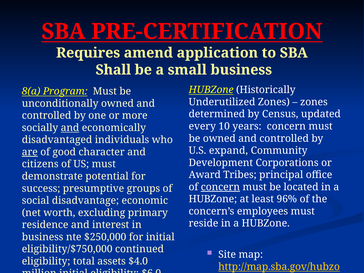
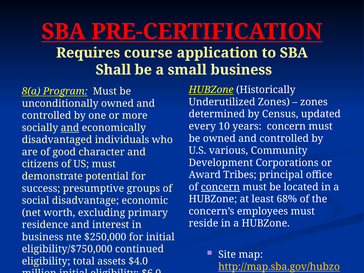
amend: amend -> course (148, 53)
expand: expand -> various (229, 151)
are underline: present -> none (30, 152)
96%: 96% -> 68% (287, 199)
